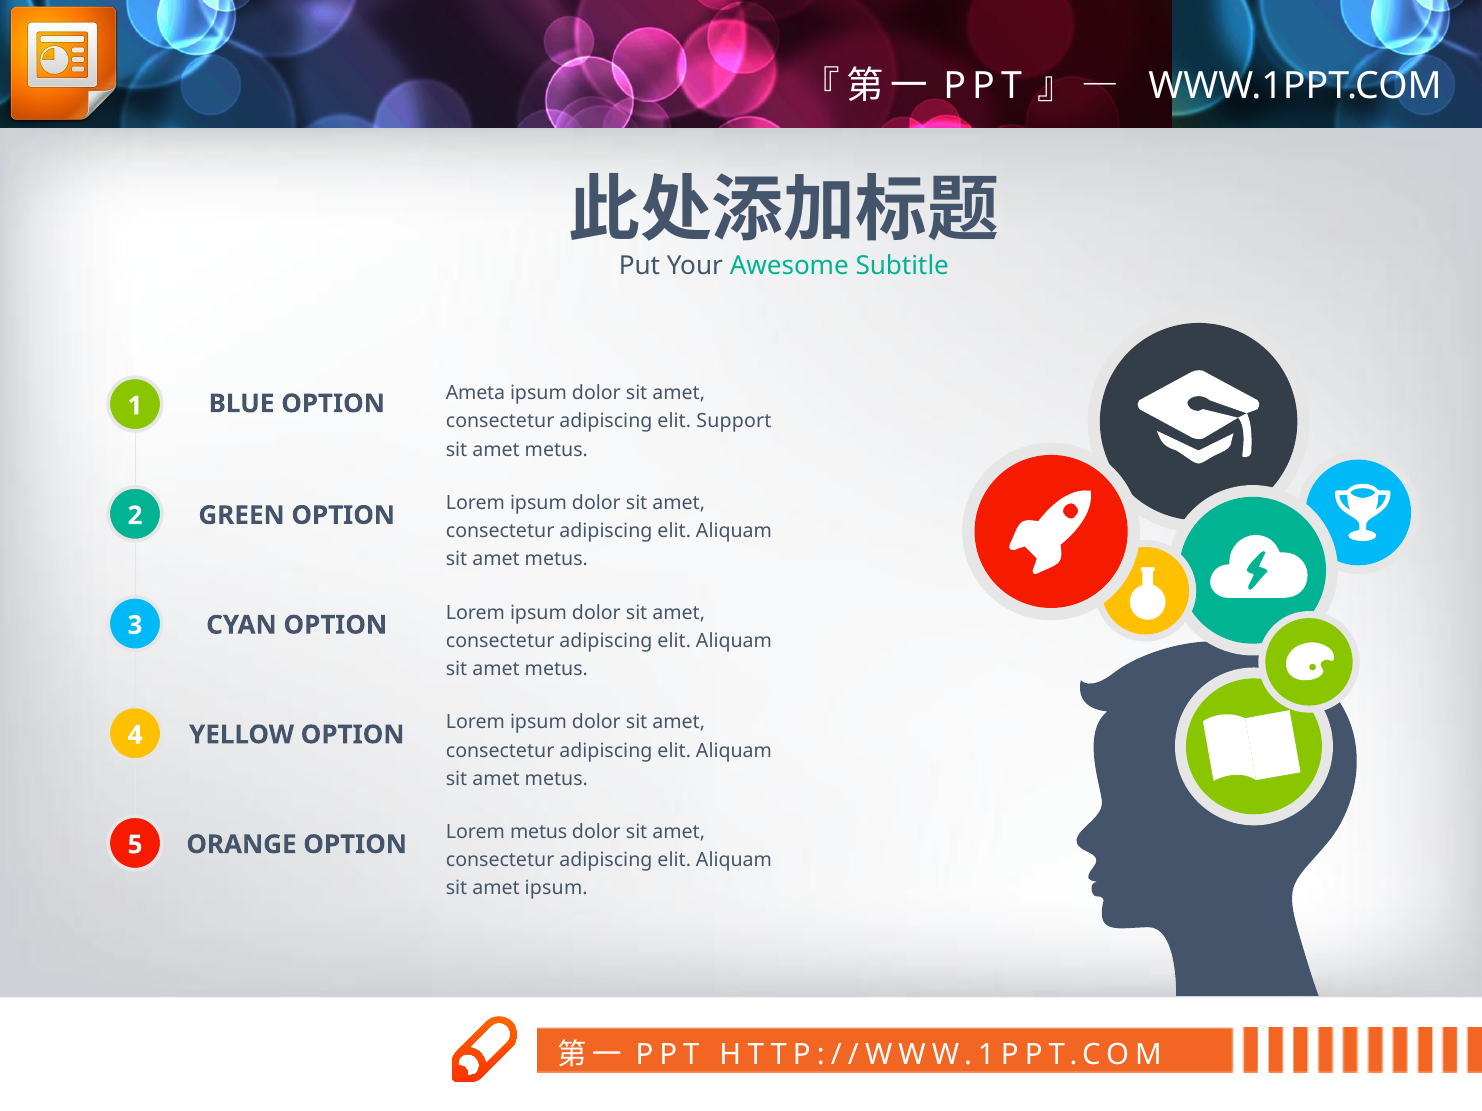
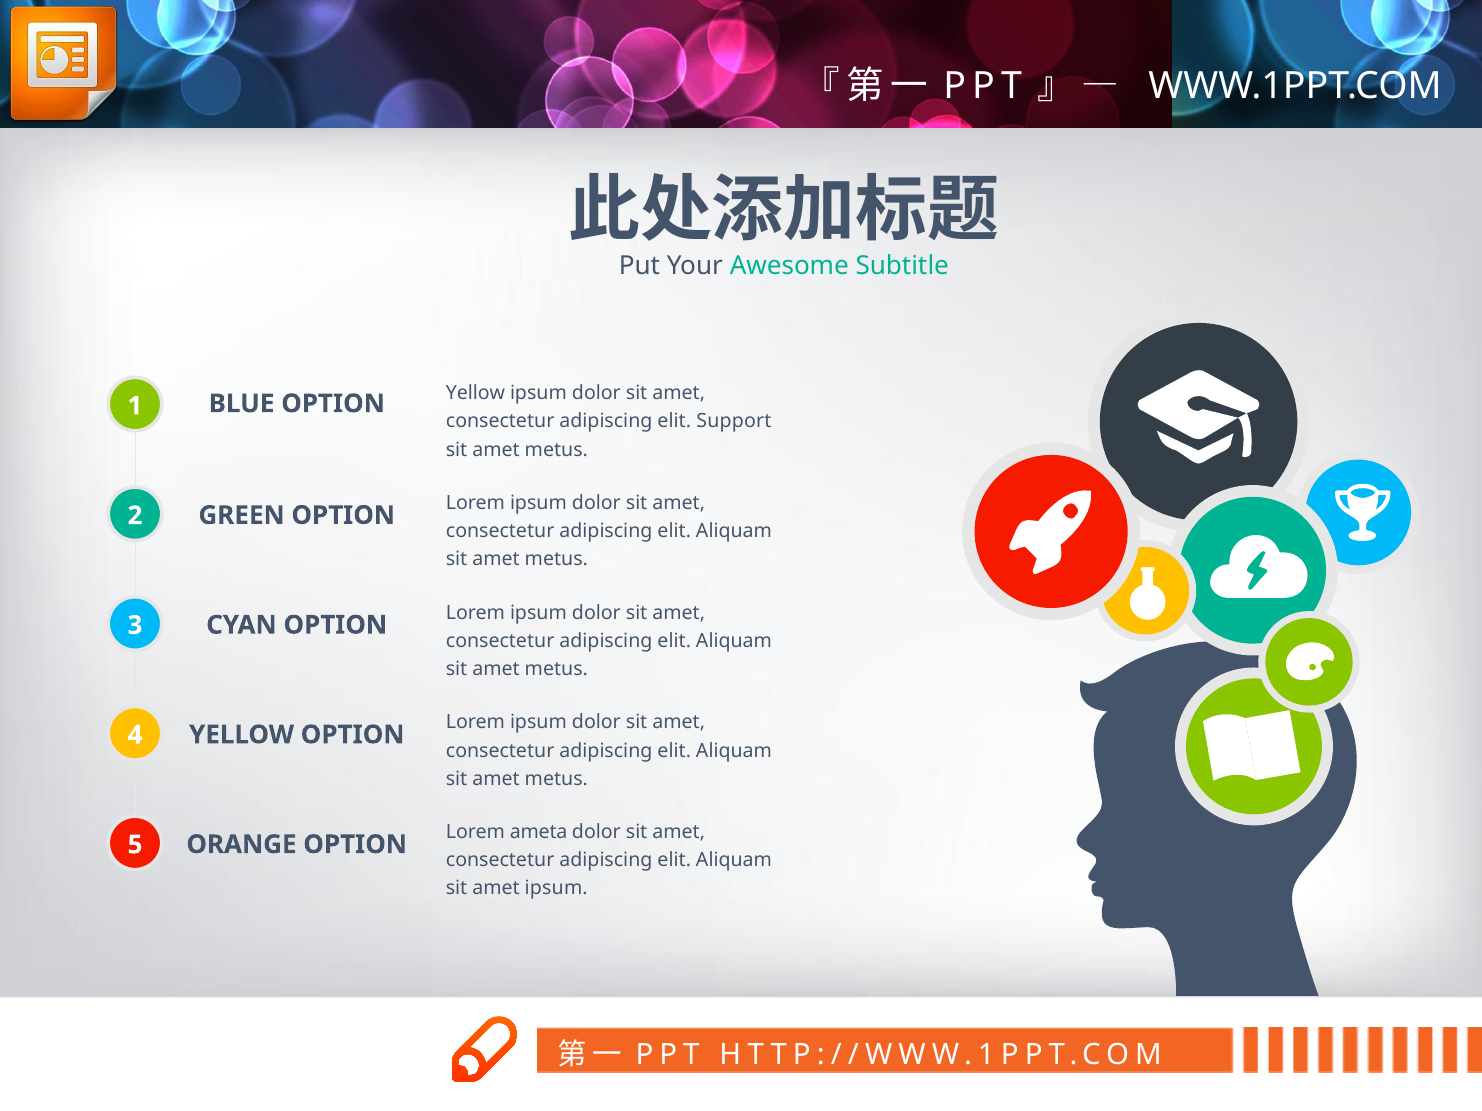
Ameta: Ameta -> Yellow (475, 393)
Lorem metus: metus -> ameta (539, 832)
